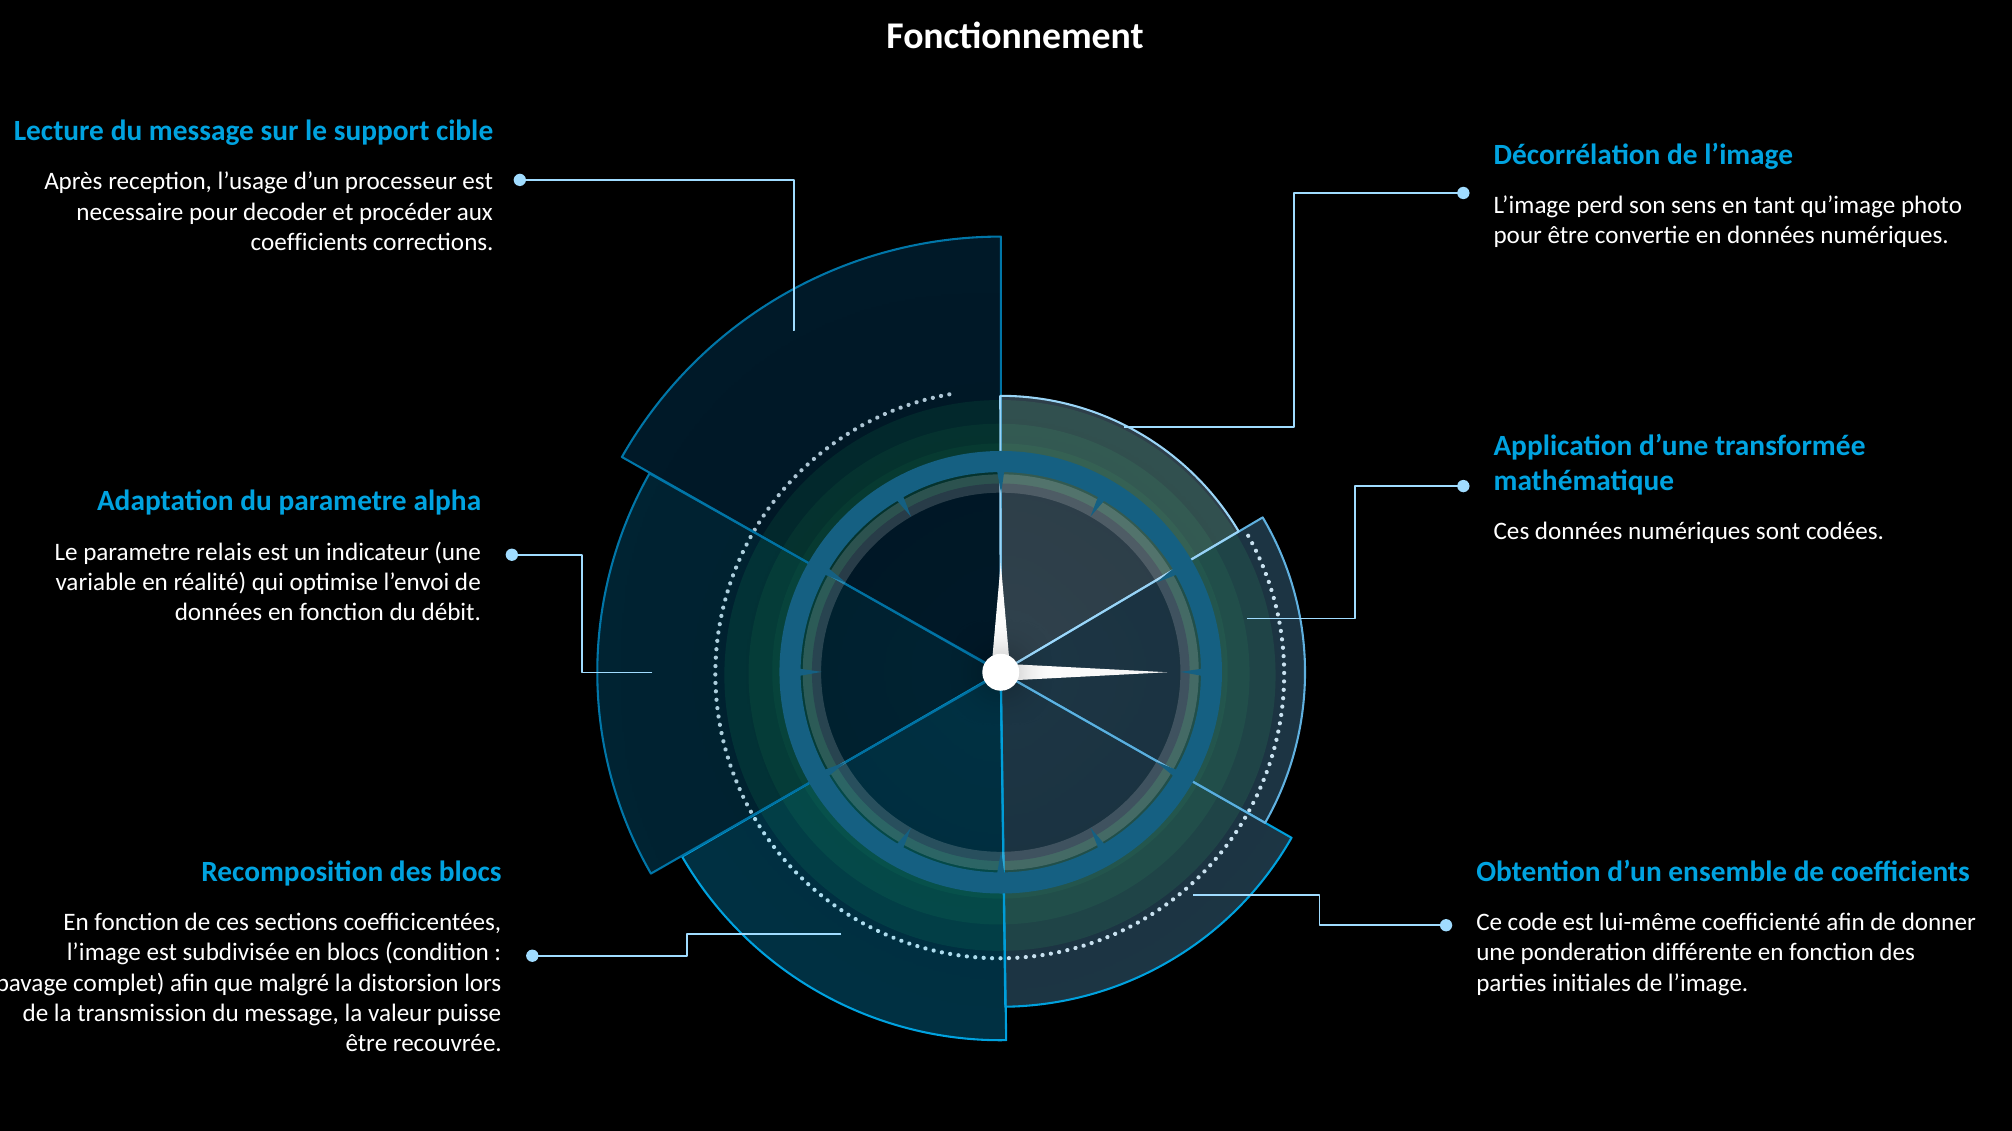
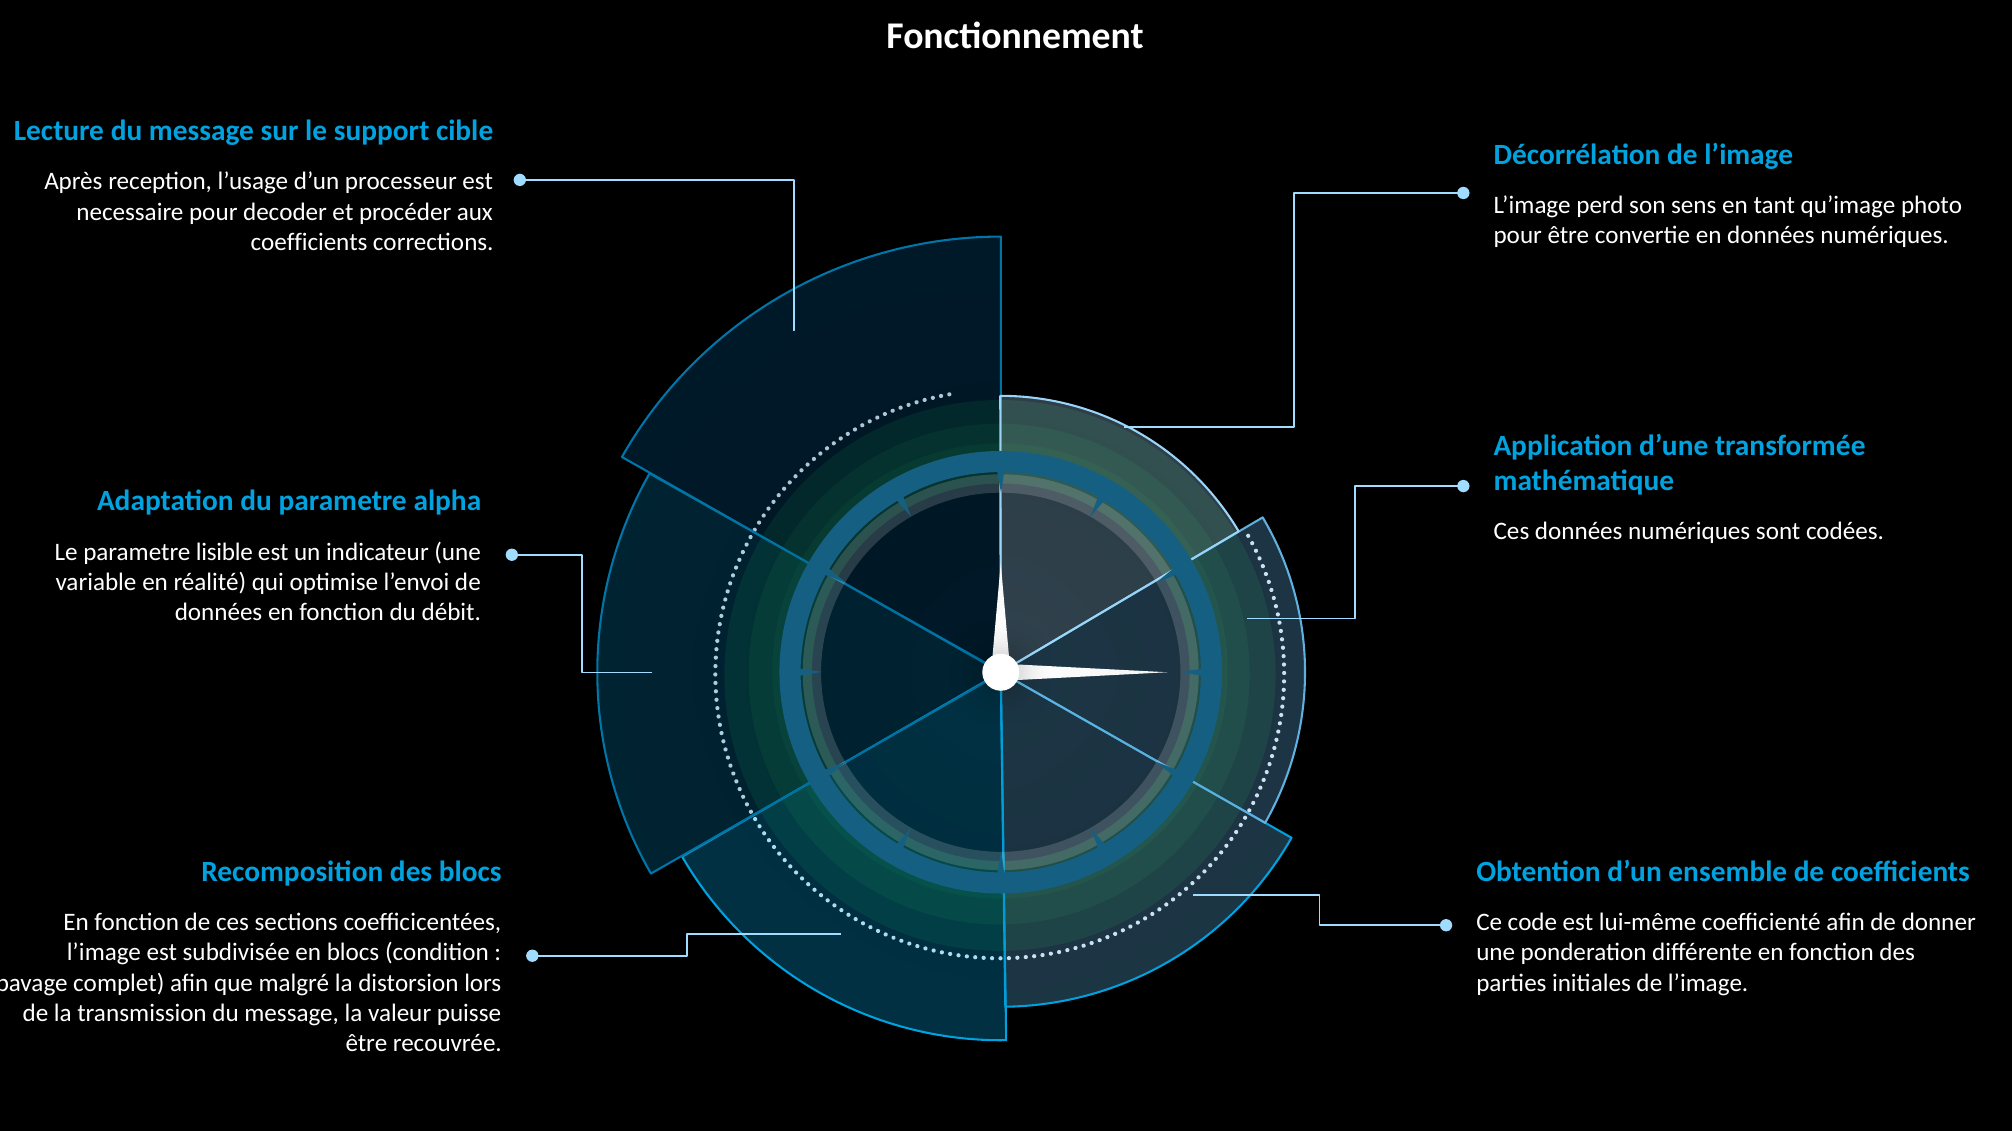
relais: relais -> lisible (224, 552)
